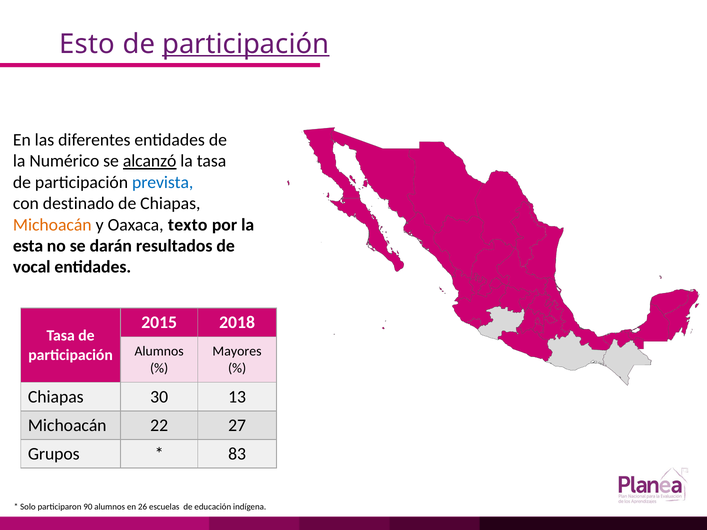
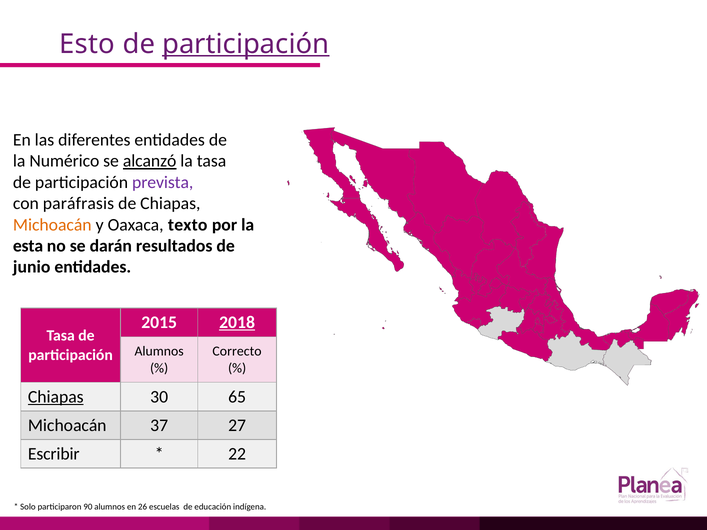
prevista colour: blue -> purple (163, 182)
destinado: destinado -> paráfrasis (78, 204)
vocal: vocal -> junio (32, 267)
2018 underline: none -> present (237, 323)
Mayores: Mayores -> Correcto (237, 351)
Chiapas underline: none -> present (56, 397)
13: 13 -> 65 (237, 397)
22: 22 -> 37 (159, 426)
Grupos: Grupos -> Escribir (54, 454)
83: 83 -> 22 (237, 454)
